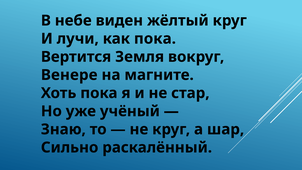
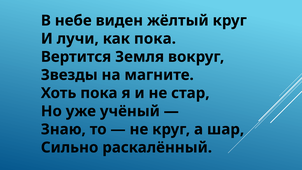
Венере: Венере -> Звезды (69, 75)
